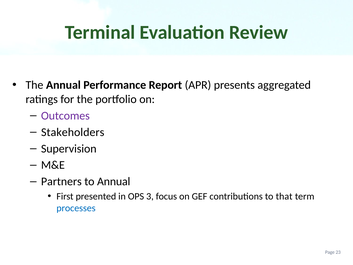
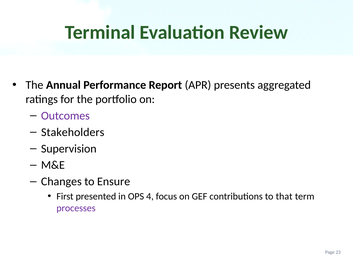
Partners: Partners -> Changes (61, 181)
to Annual: Annual -> Ensure (114, 181)
3: 3 -> 4 (150, 196)
processes colour: blue -> purple (76, 208)
